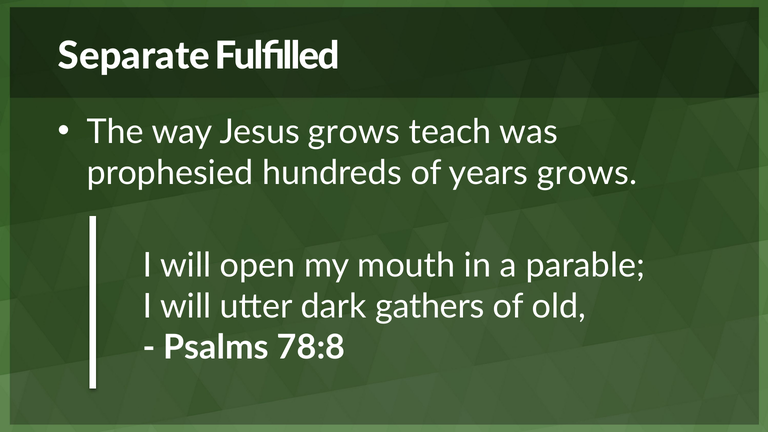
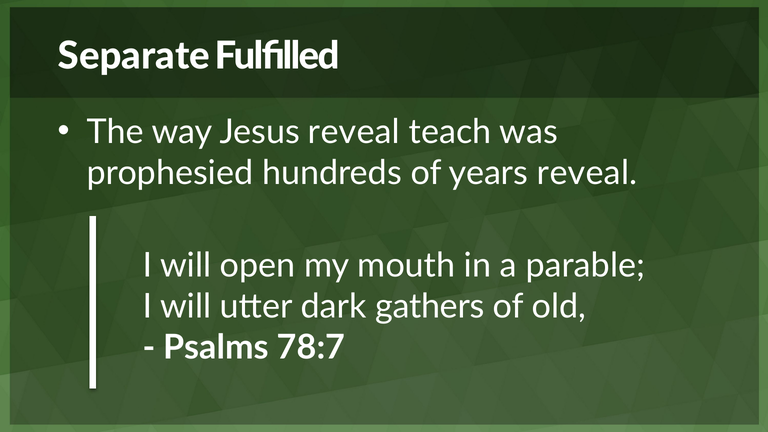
Jesus grows: grows -> reveal (354, 132)
years grows: grows -> reveal (587, 173)
78:8: 78:8 -> 78:7 (311, 348)
